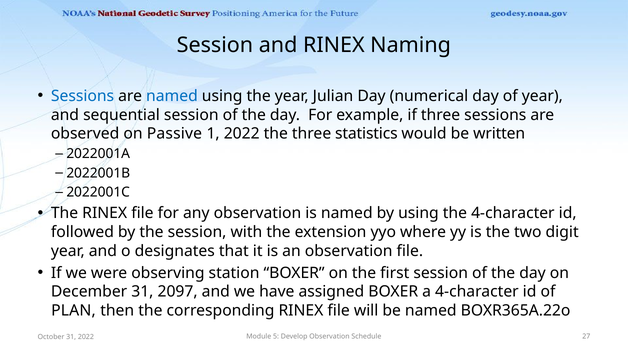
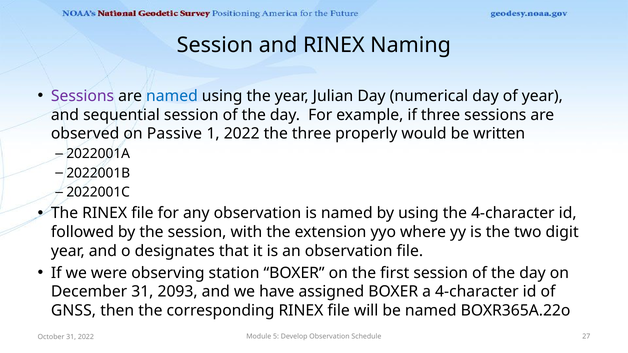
Sessions colour: blue -> purple (83, 96)
statistics: statistics -> properly (366, 134)
2097: 2097 -> 2093 (178, 292)
PLAN: PLAN -> GNSS (73, 311)
